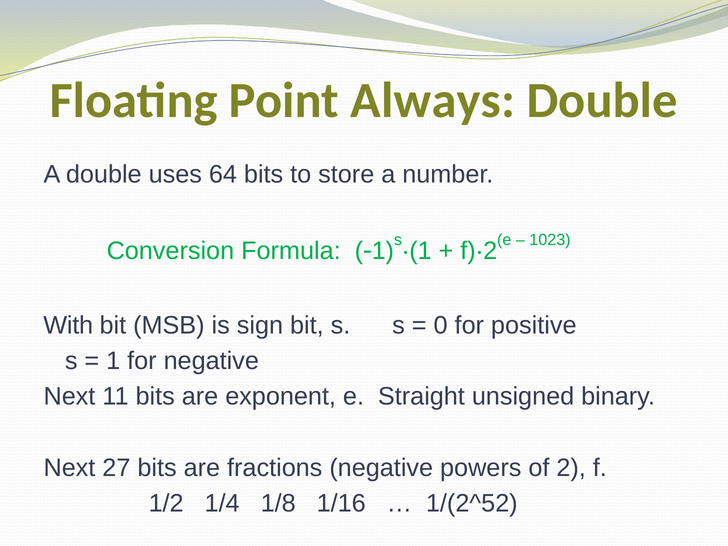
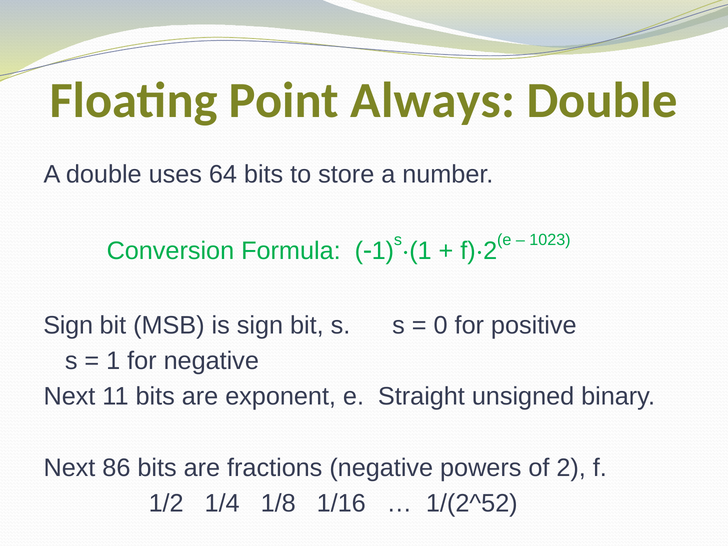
With: With -> Sign (68, 326)
27: 27 -> 86 (116, 468)
